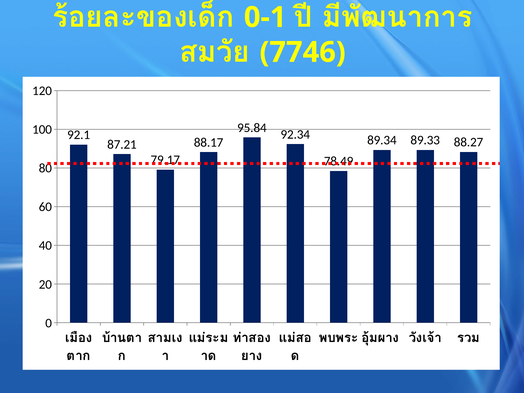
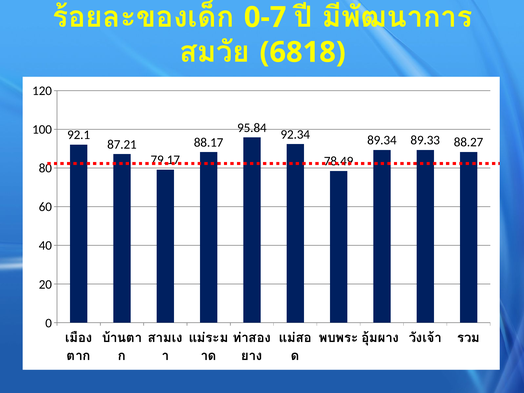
0-1: 0-1 -> 0-7 (265, 17)
7746: 7746 -> 6818 (303, 52)
